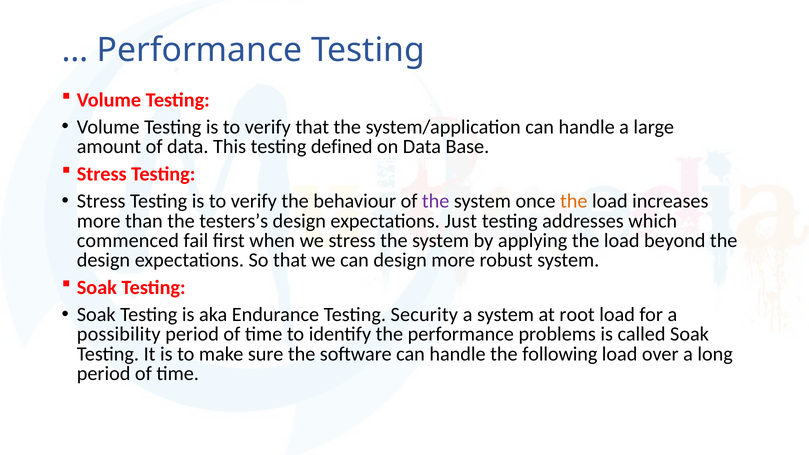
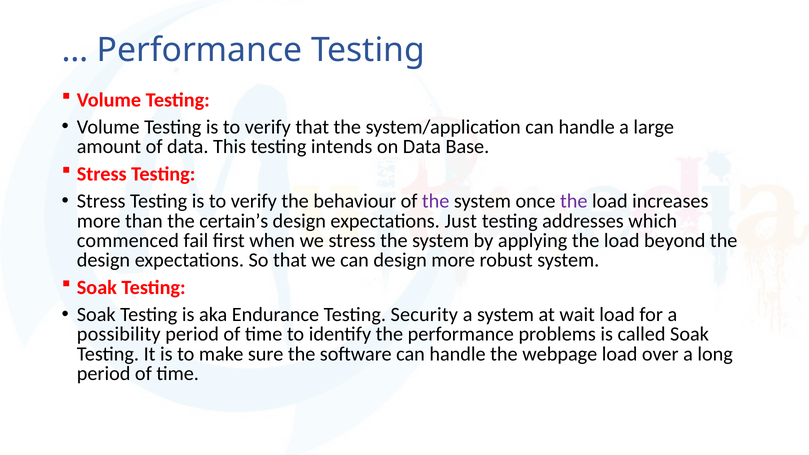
defined: defined -> intends (342, 147)
the colour: orange -> purple (574, 201)
testers’s: testers’s -> certain’s (234, 221)
root: root -> wait (577, 315)
following: following -> webpage (560, 354)
